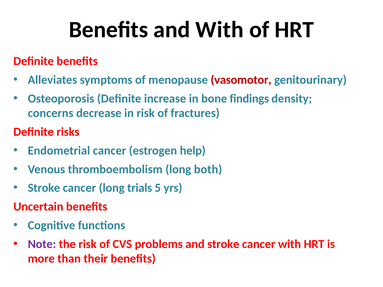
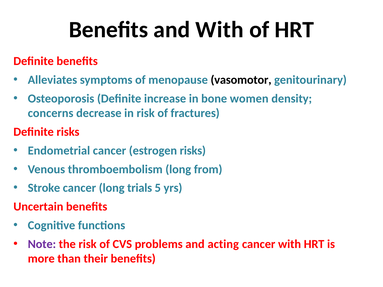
vasomotor colour: red -> black (241, 80)
findings: findings -> women (249, 99)
estrogen help: help -> risks (193, 151)
both: both -> from (208, 169)
and stroke: stroke -> acting (223, 244)
